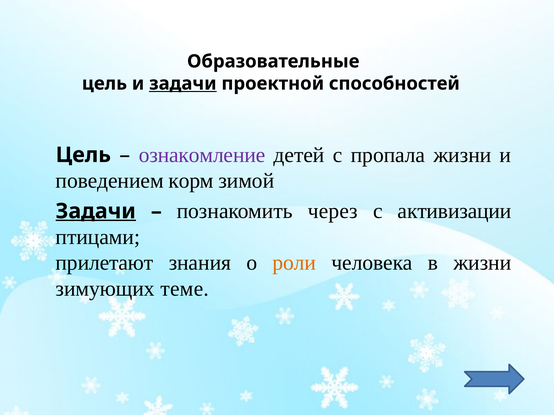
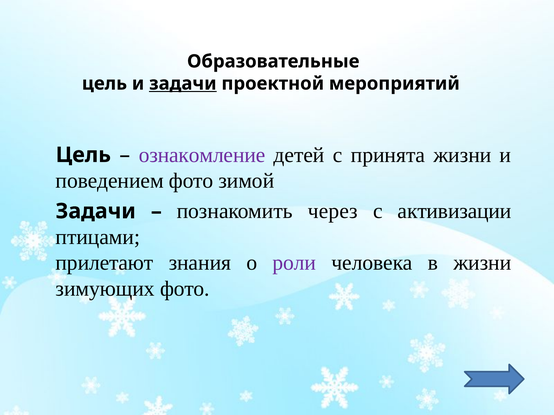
способностей: способностей -> мероприятий (394, 84)
пропала: пропала -> принята (388, 155)
поведением корм: корм -> фото (191, 181)
Задачи underline: present -> none (96, 211)
роли colour: orange -> purple (294, 263)
зимующих теме: теме -> фото (185, 289)
